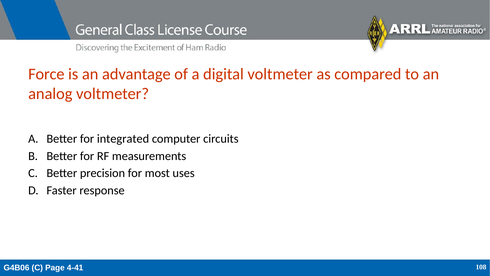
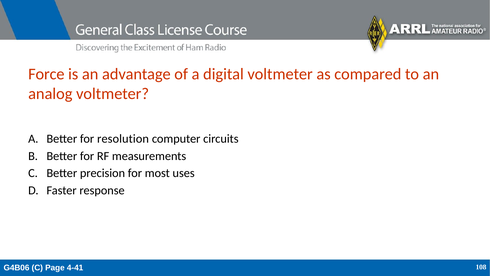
integrated: integrated -> resolution (123, 139)
